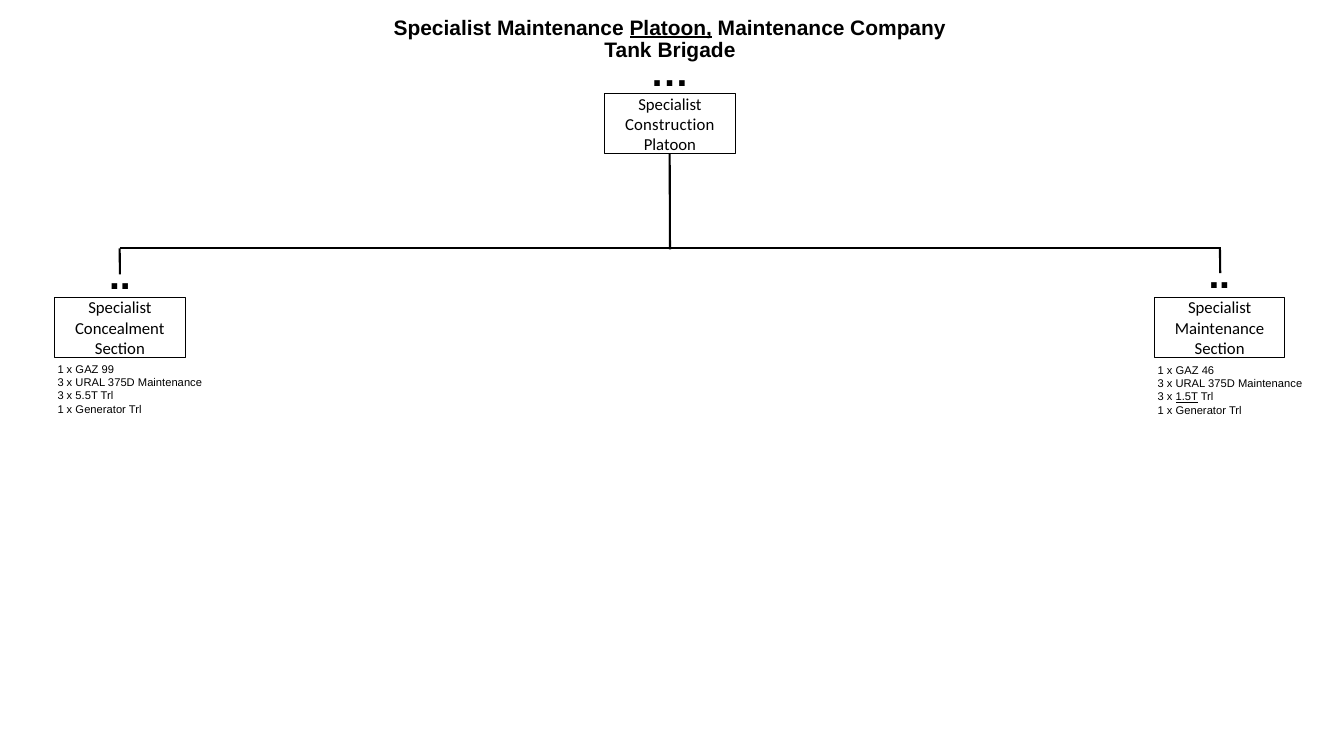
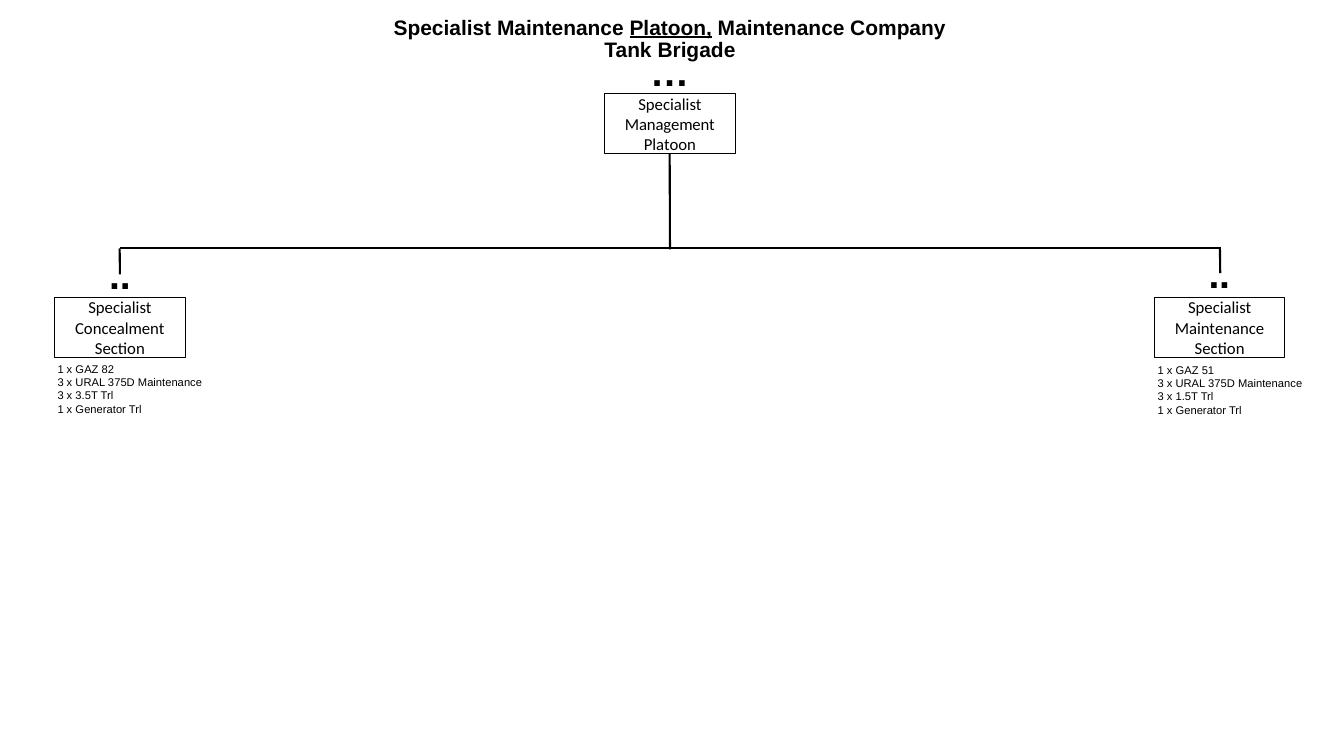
Construction: Construction -> Management (670, 125)
99: 99 -> 82 (108, 369)
46: 46 -> 51 (1208, 370)
5.5T: 5.5T -> 3.5T (87, 396)
1.5T underline: present -> none (1187, 397)
